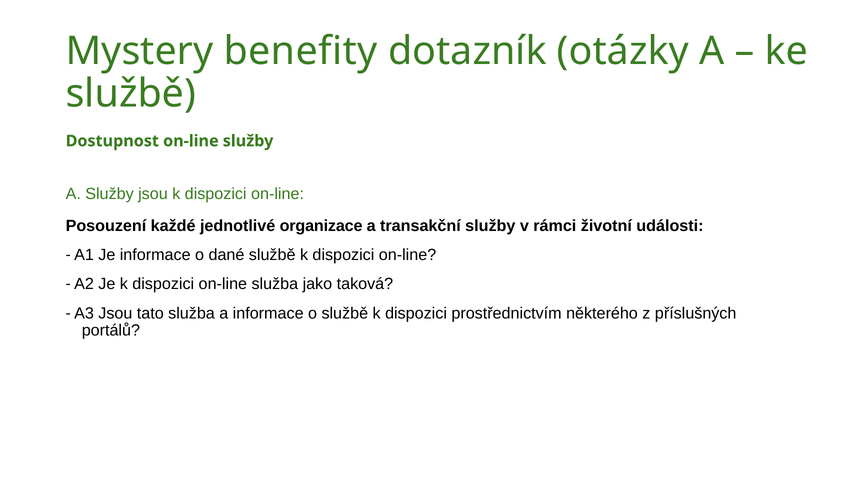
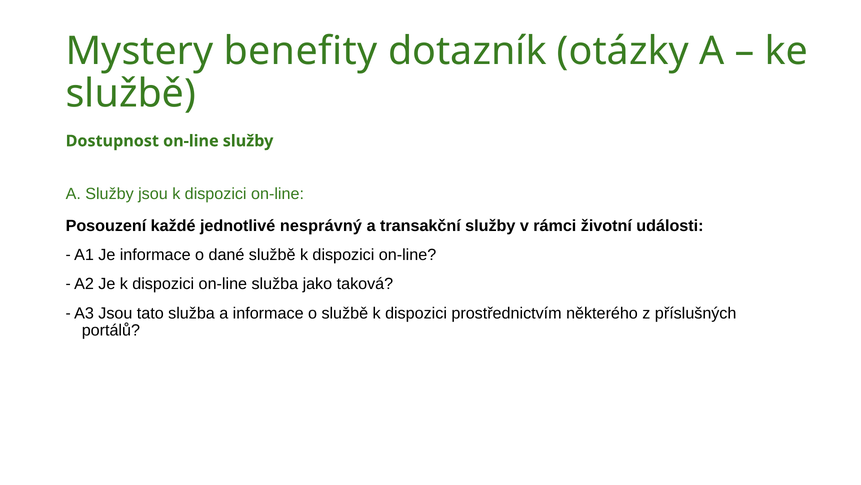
organizace: organizace -> nesprávný (321, 225)
